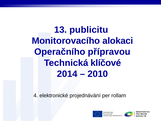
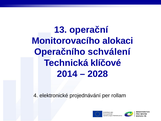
publicitu: publicitu -> operační (89, 30)
přípravou: přípravou -> schválení (109, 52)
2010: 2010 -> 2028 (98, 74)
